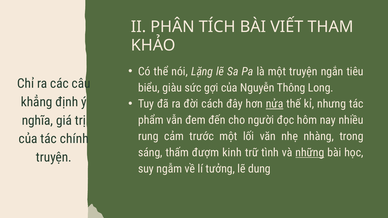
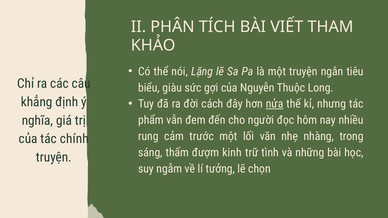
Thông: Thông -> Thuộc (291, 88)
những underline: present -> none (310, 153)
dung: dung -> chọn (259, 169)
